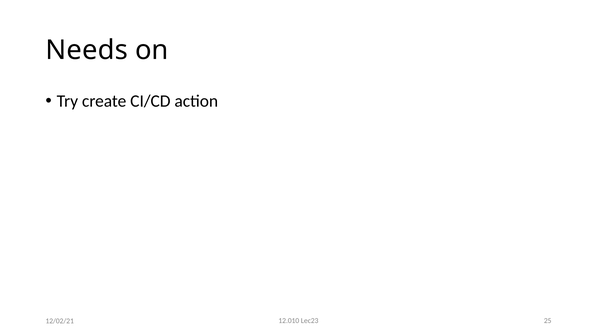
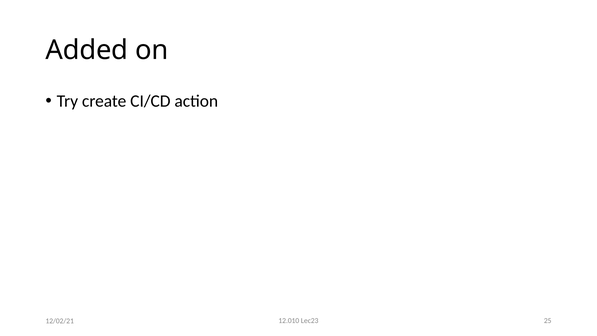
Needs: Needs -> Added (87, 50)
